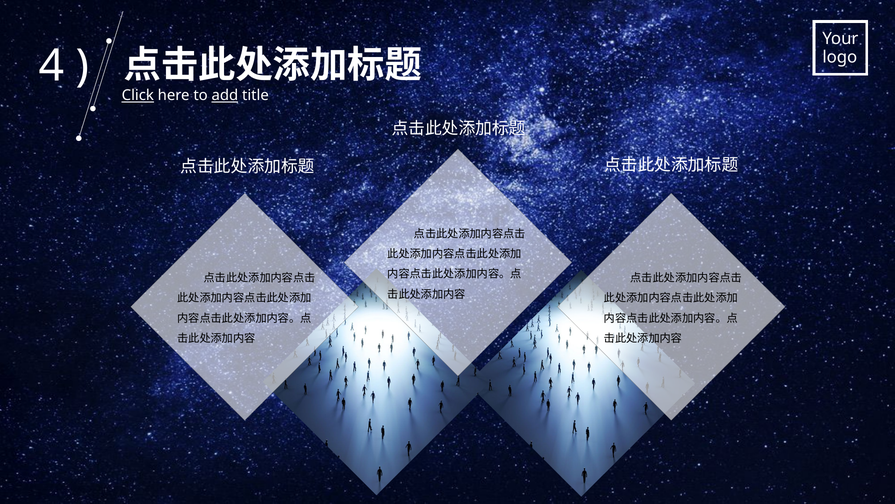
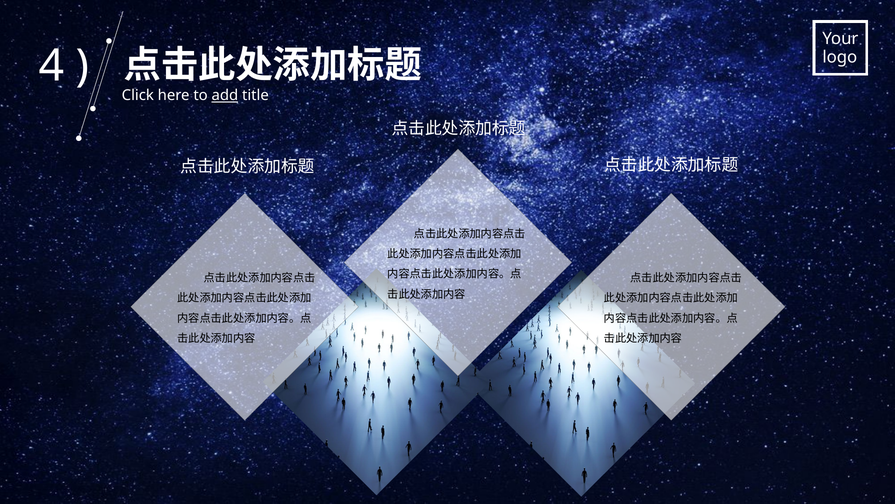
Click underline: present -> none (138, 95)
